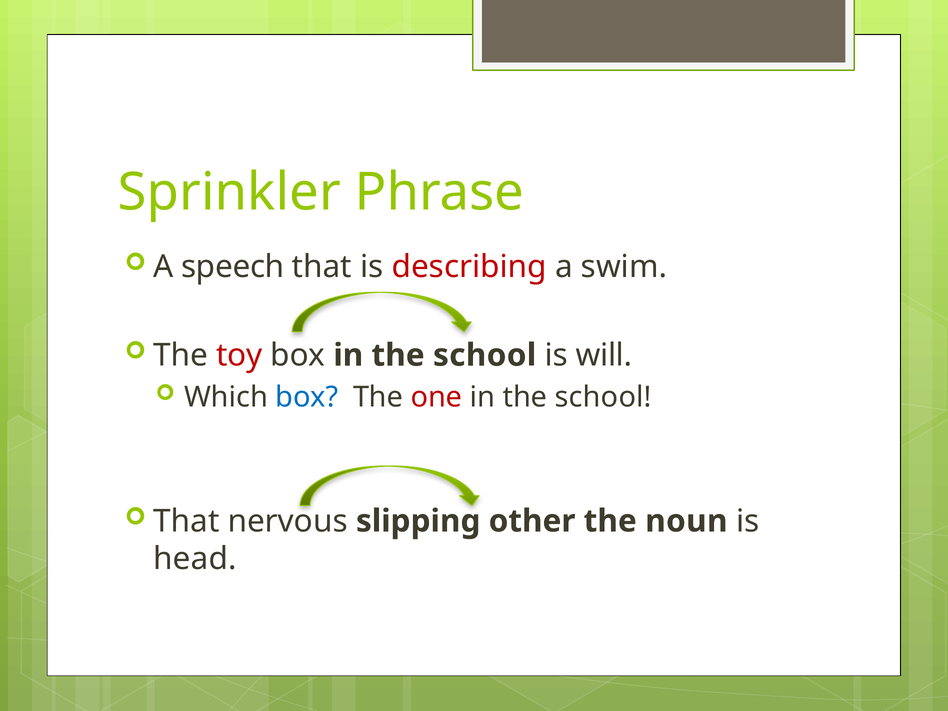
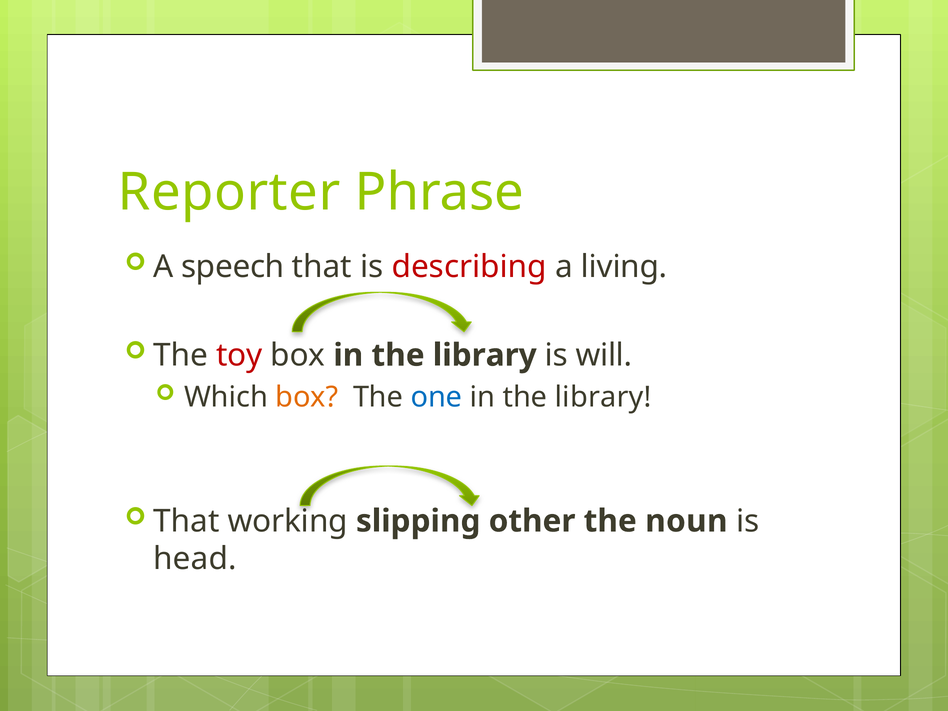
Sprinkler: Sprinkler -> Reporter (229, 192)
swim: swim -> living (624, 267)
box in the school: school -> library (485, 355)
box colour: blue -> orange (307, 397)
one colour: red -> blue (436, 397)
school: school -> library (603, 397)
nervous: nervous -> working (288, 521)
